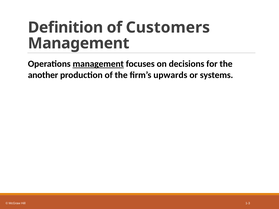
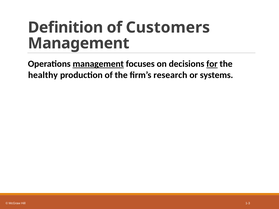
for underline: none -> present (212, 64)
another: another -> healthy (43, 75)
upwards: upwards -> research (170, 75)
